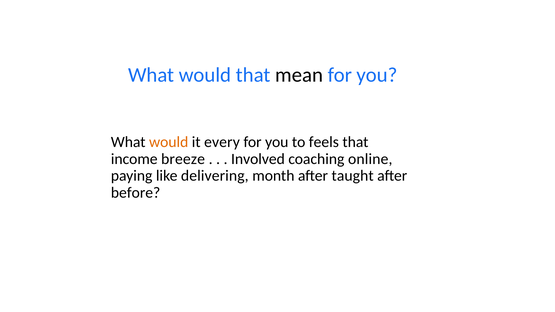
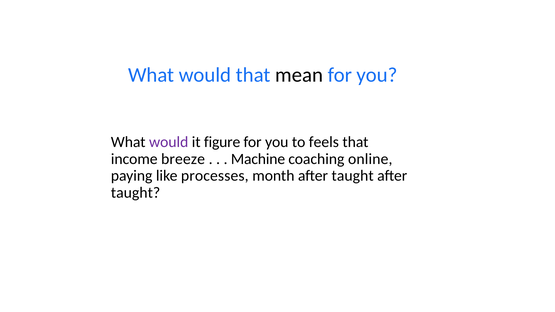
would colour: orange -> purple (169, 142)
every: every -> figure (222, 142)
Involved: Involved -> Machine (258, 159)
delivering: delivering -> processes (215, 176)
before: before -> taught (136, 193)
